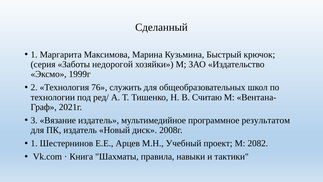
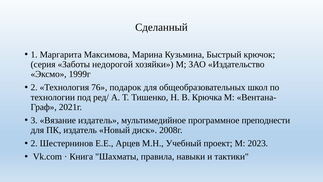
служить: служить -> подарок (125, 87)
Считаю: Считаю -> Крючка (207, 97)
результатом: результатом -> преподнести (266, 120)
1: 1 -> 2 (34, 143)
2082: 2082 -> 2023 (258, 143)
